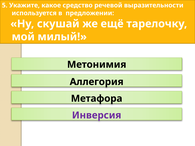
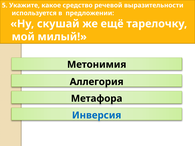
Инверсия colour: purple -> blue (97, 115)
